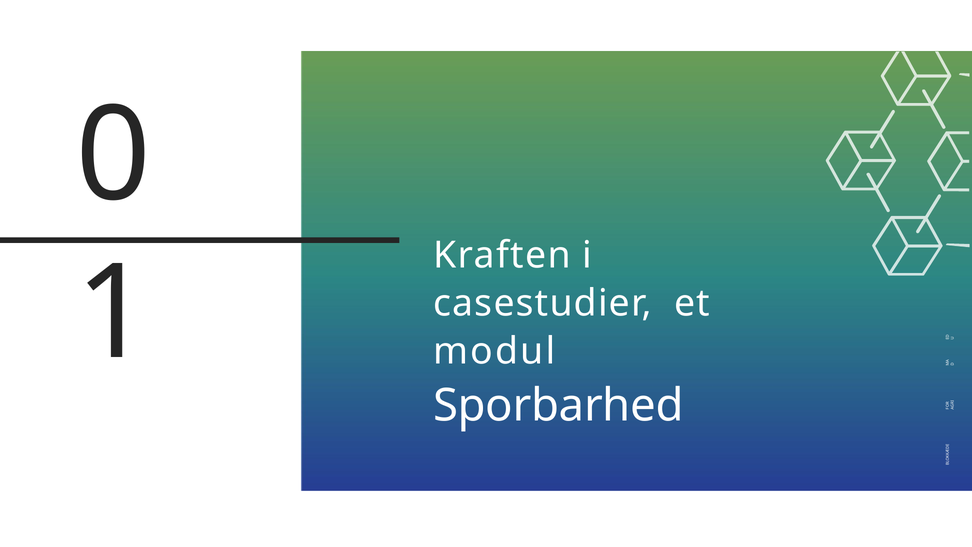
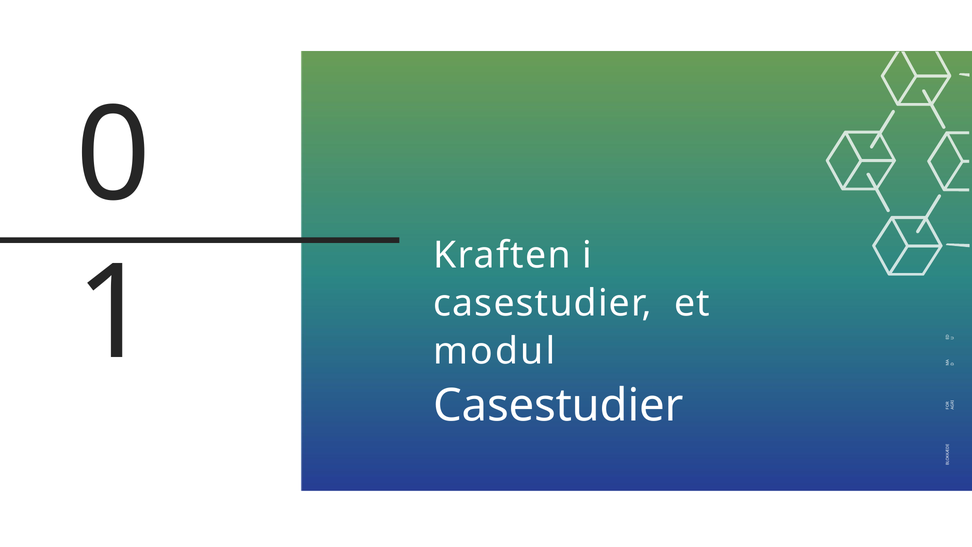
Sporbarhed: Sporbarhed -> Casestudier (558, 406)
